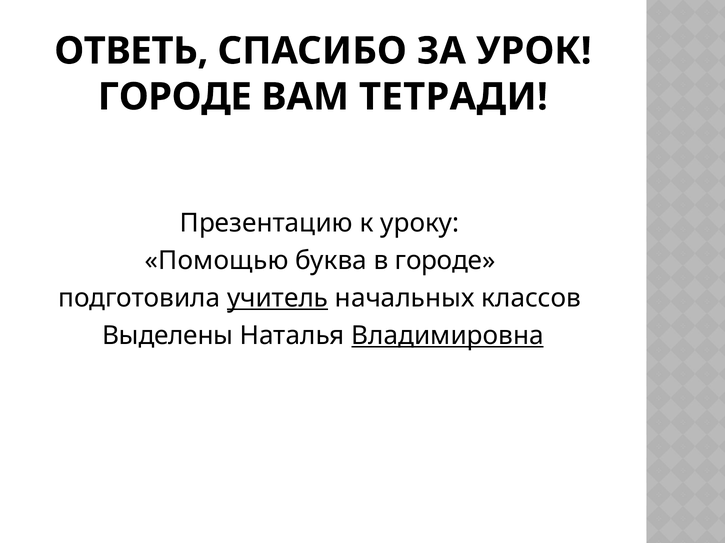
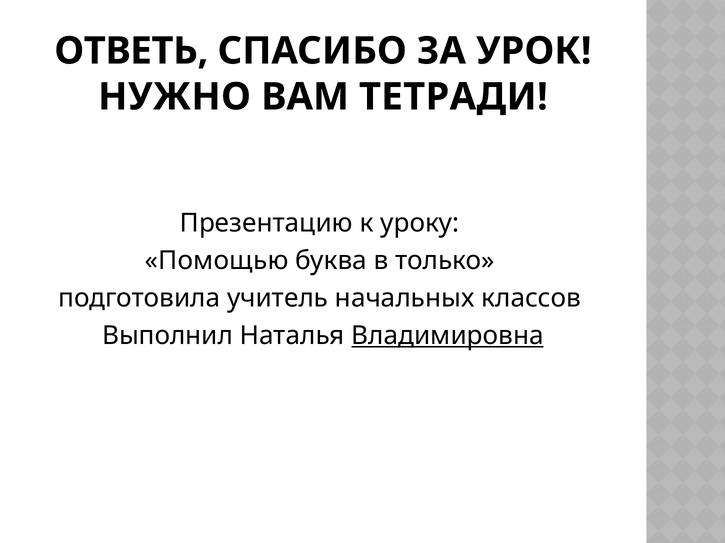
ГОРОДЕ: ГОРОДЕ -> НУЖНО (174, 97)
в городе: городе -> только (445, 261)
учитель underline: present -> none (278, 299)
Выделены: Выделены -> Выполнил (168, 336)
